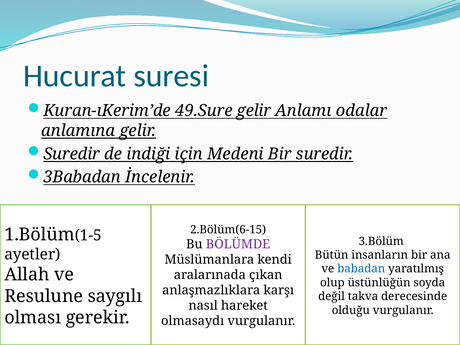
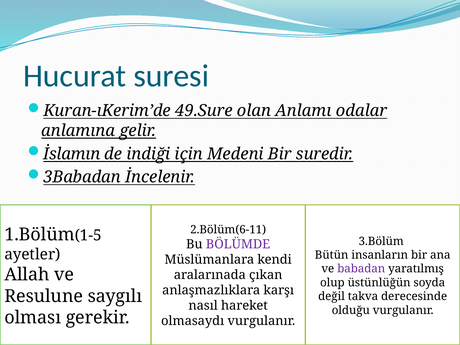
49.Sure gelir: gelir -> olan (254, 111)
Suredir: Suredir -> İslamın (72, 154)
2.Bölüm(6-15: 2.Bölüm(6-15 -> 2.Bölüm(6-11 (228, 230)
babadan colour: blue -> purple (361, 269)
